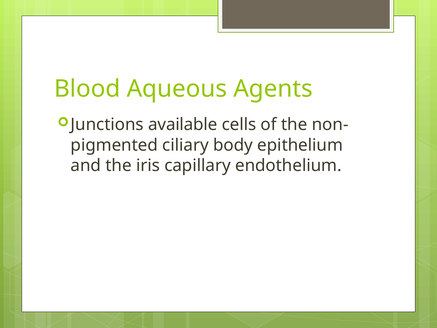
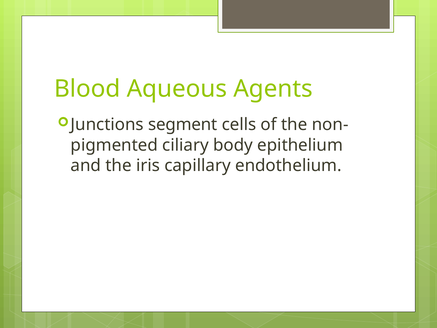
available: available -> segment (183, 125)
